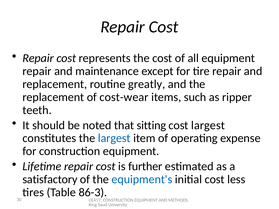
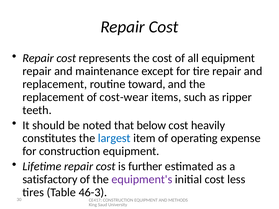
greatly: greatly -> toward (147, 84)
sitting: sitting -> below (151, 125)
cost largest: largest -> heavily (208, 125)
equipment's colour: blue -> purple (142, 180)
86-3: 86-3 -> 46-3 (93, 193)
